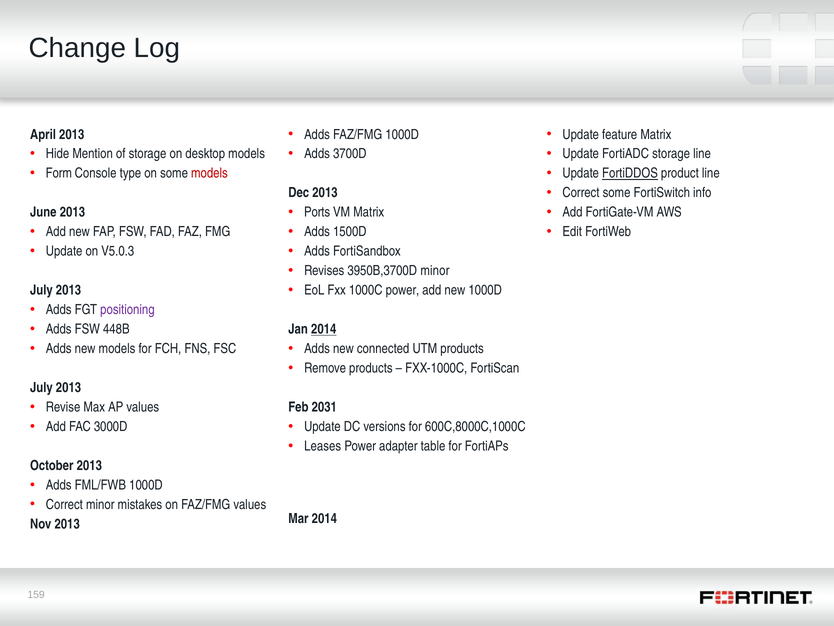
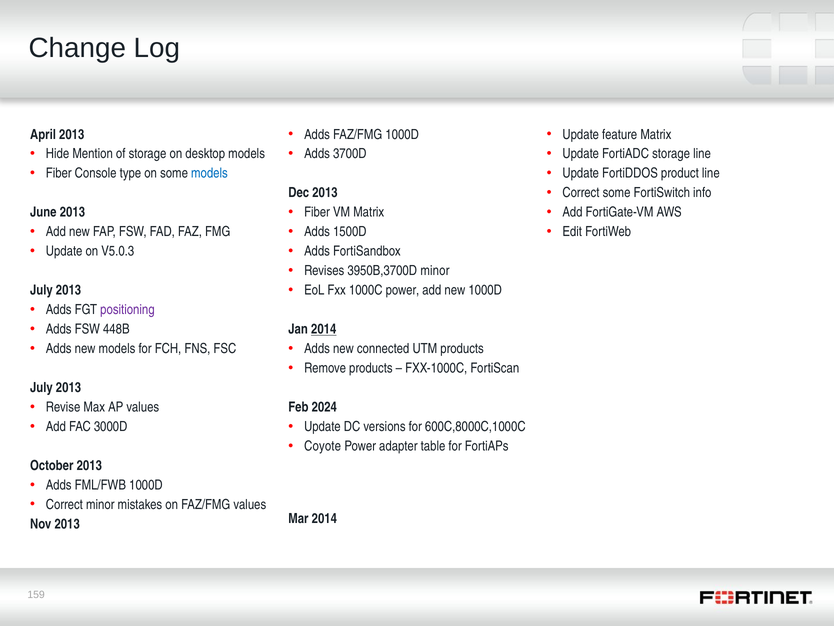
Form: Form -> Fiber (59, 173)
models colour: red -> blue (209, 173)
FortiDDOS underline: present -> none (630, 173)
Ports: Ports -> Fiber (317, 212)
2031: 2031 -> 2024 (324, 407)
Leases: Leases -> Coyote (323, 446)
